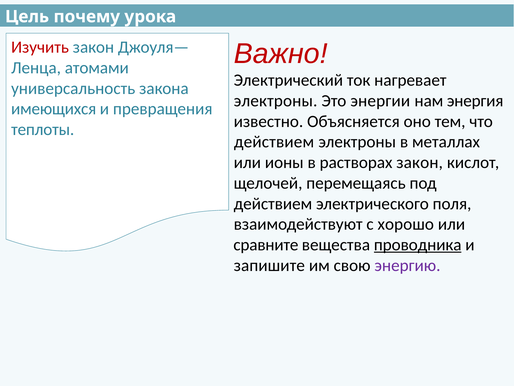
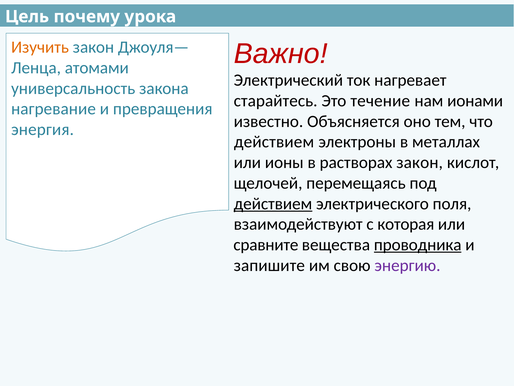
Изучить colour: red -> orange (40, 47)
электроны: электроны -> старайтесь (276, 101)
энергии: энергии -> течение (380, 101)
энергия: энергия -> ионами (475, 101)
имеющихся: имеющихся -> нагревание (53, 109)
теплоты: теплоты -> энергия (43, 129)
действием underline: none -> present (273, 203)
хорошо: хорошо -> которая (406, 224)
